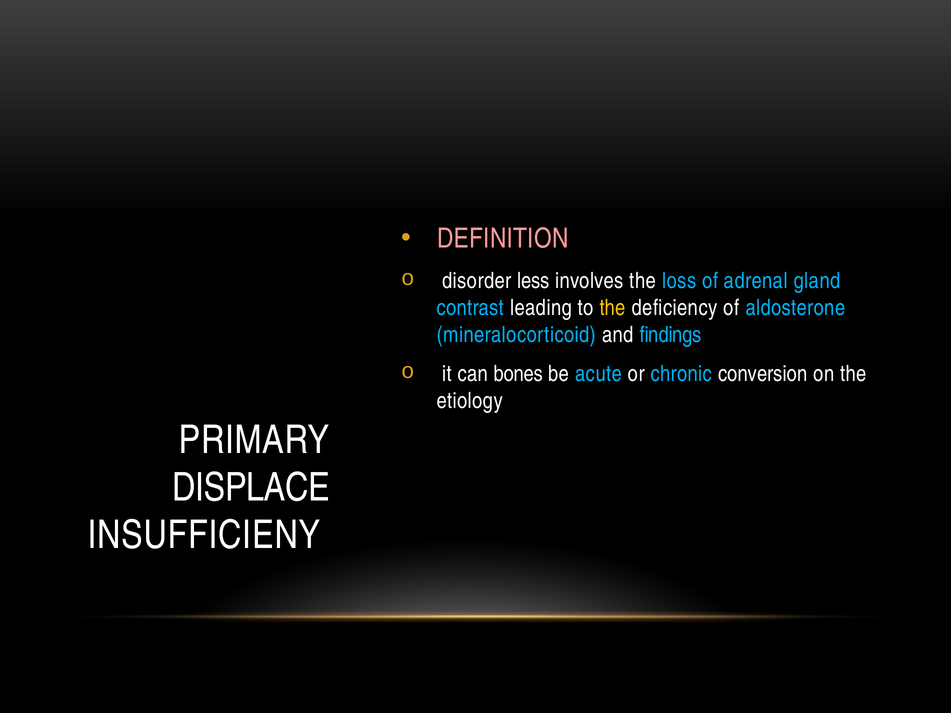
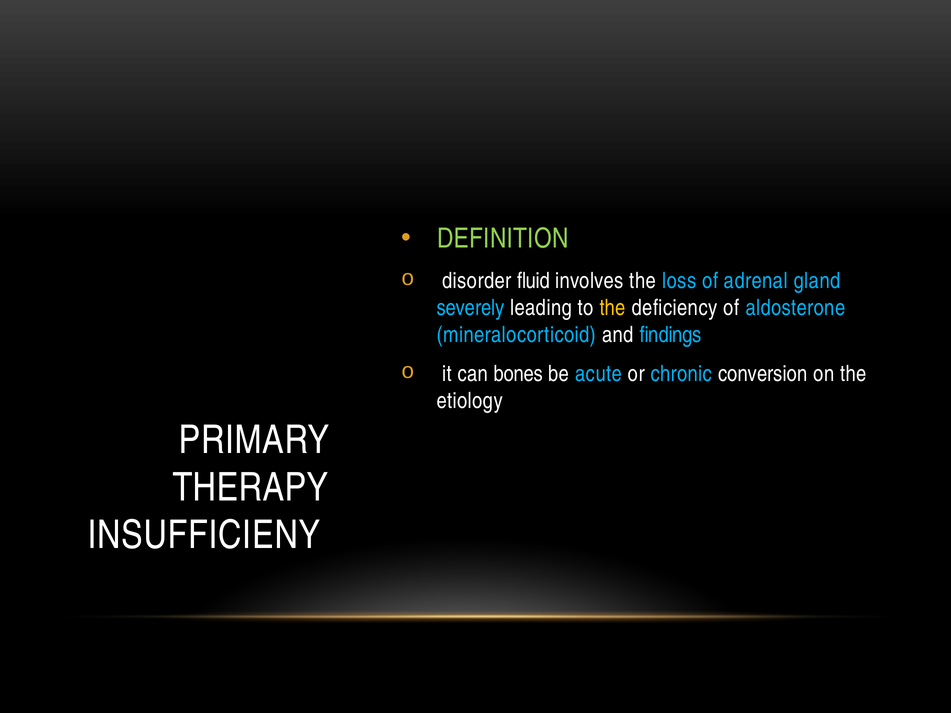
DEFINITION colour: pink -> light green (503, 239)
less: less -> fluid (534, 281)
contrast: contrast -> severely (471, 308)
DISPLACE: DISPLACE -> THERAPY (251, 488)
